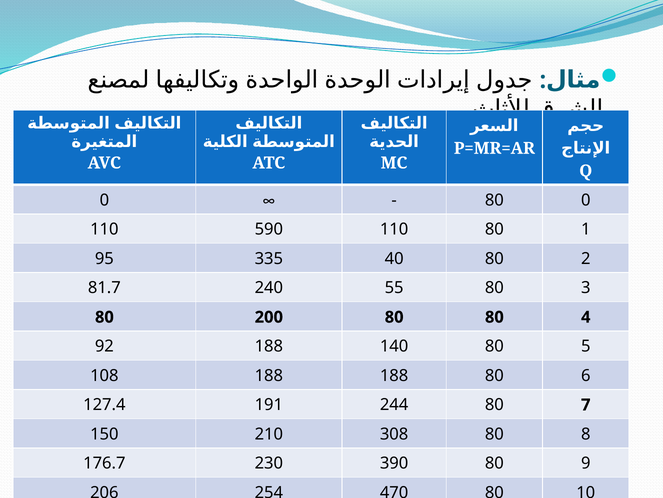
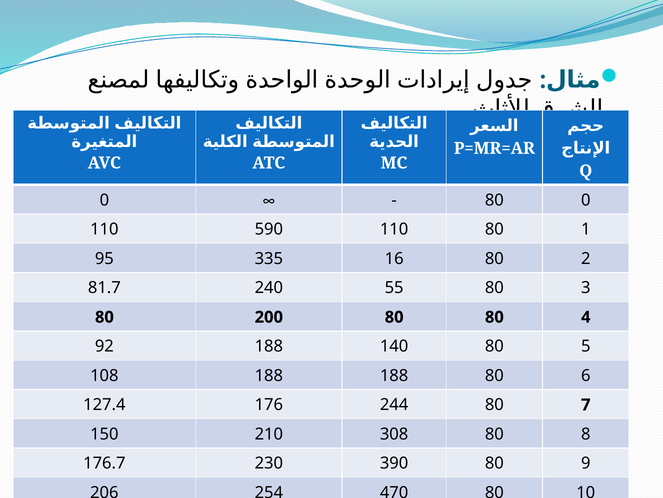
40: 40 -> 16 (394, 258)
191: 191 -> 176 (269, 404)
